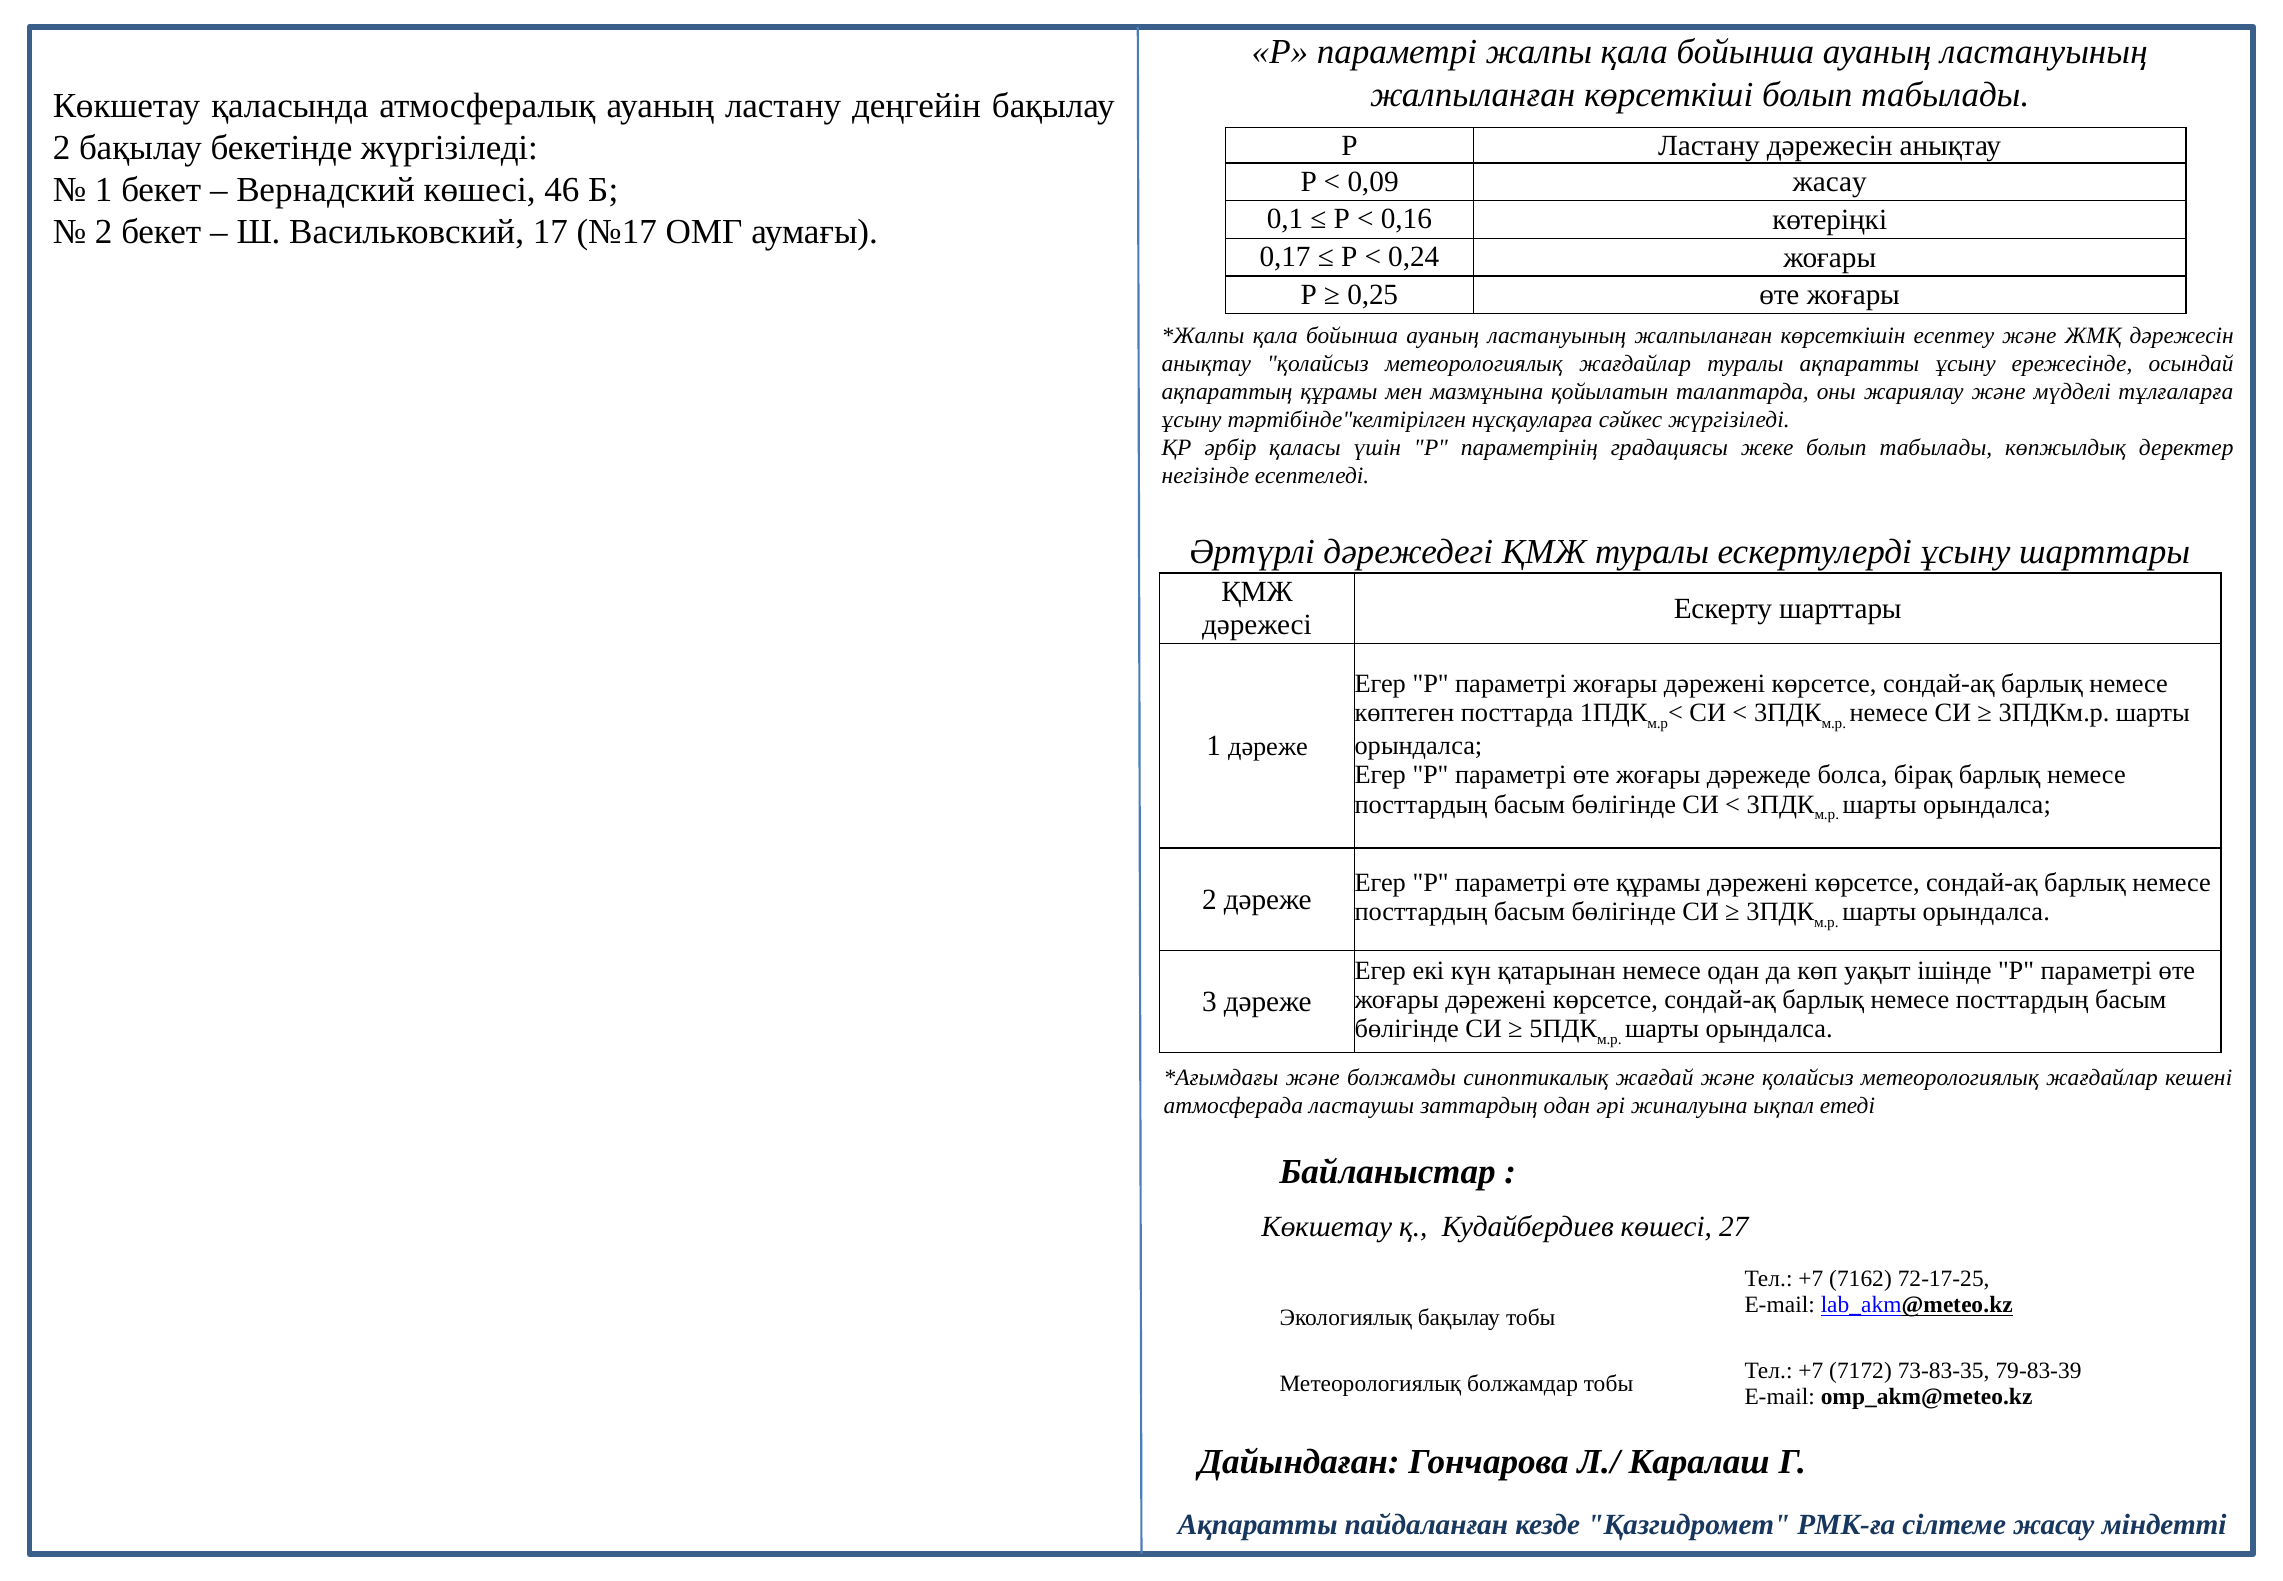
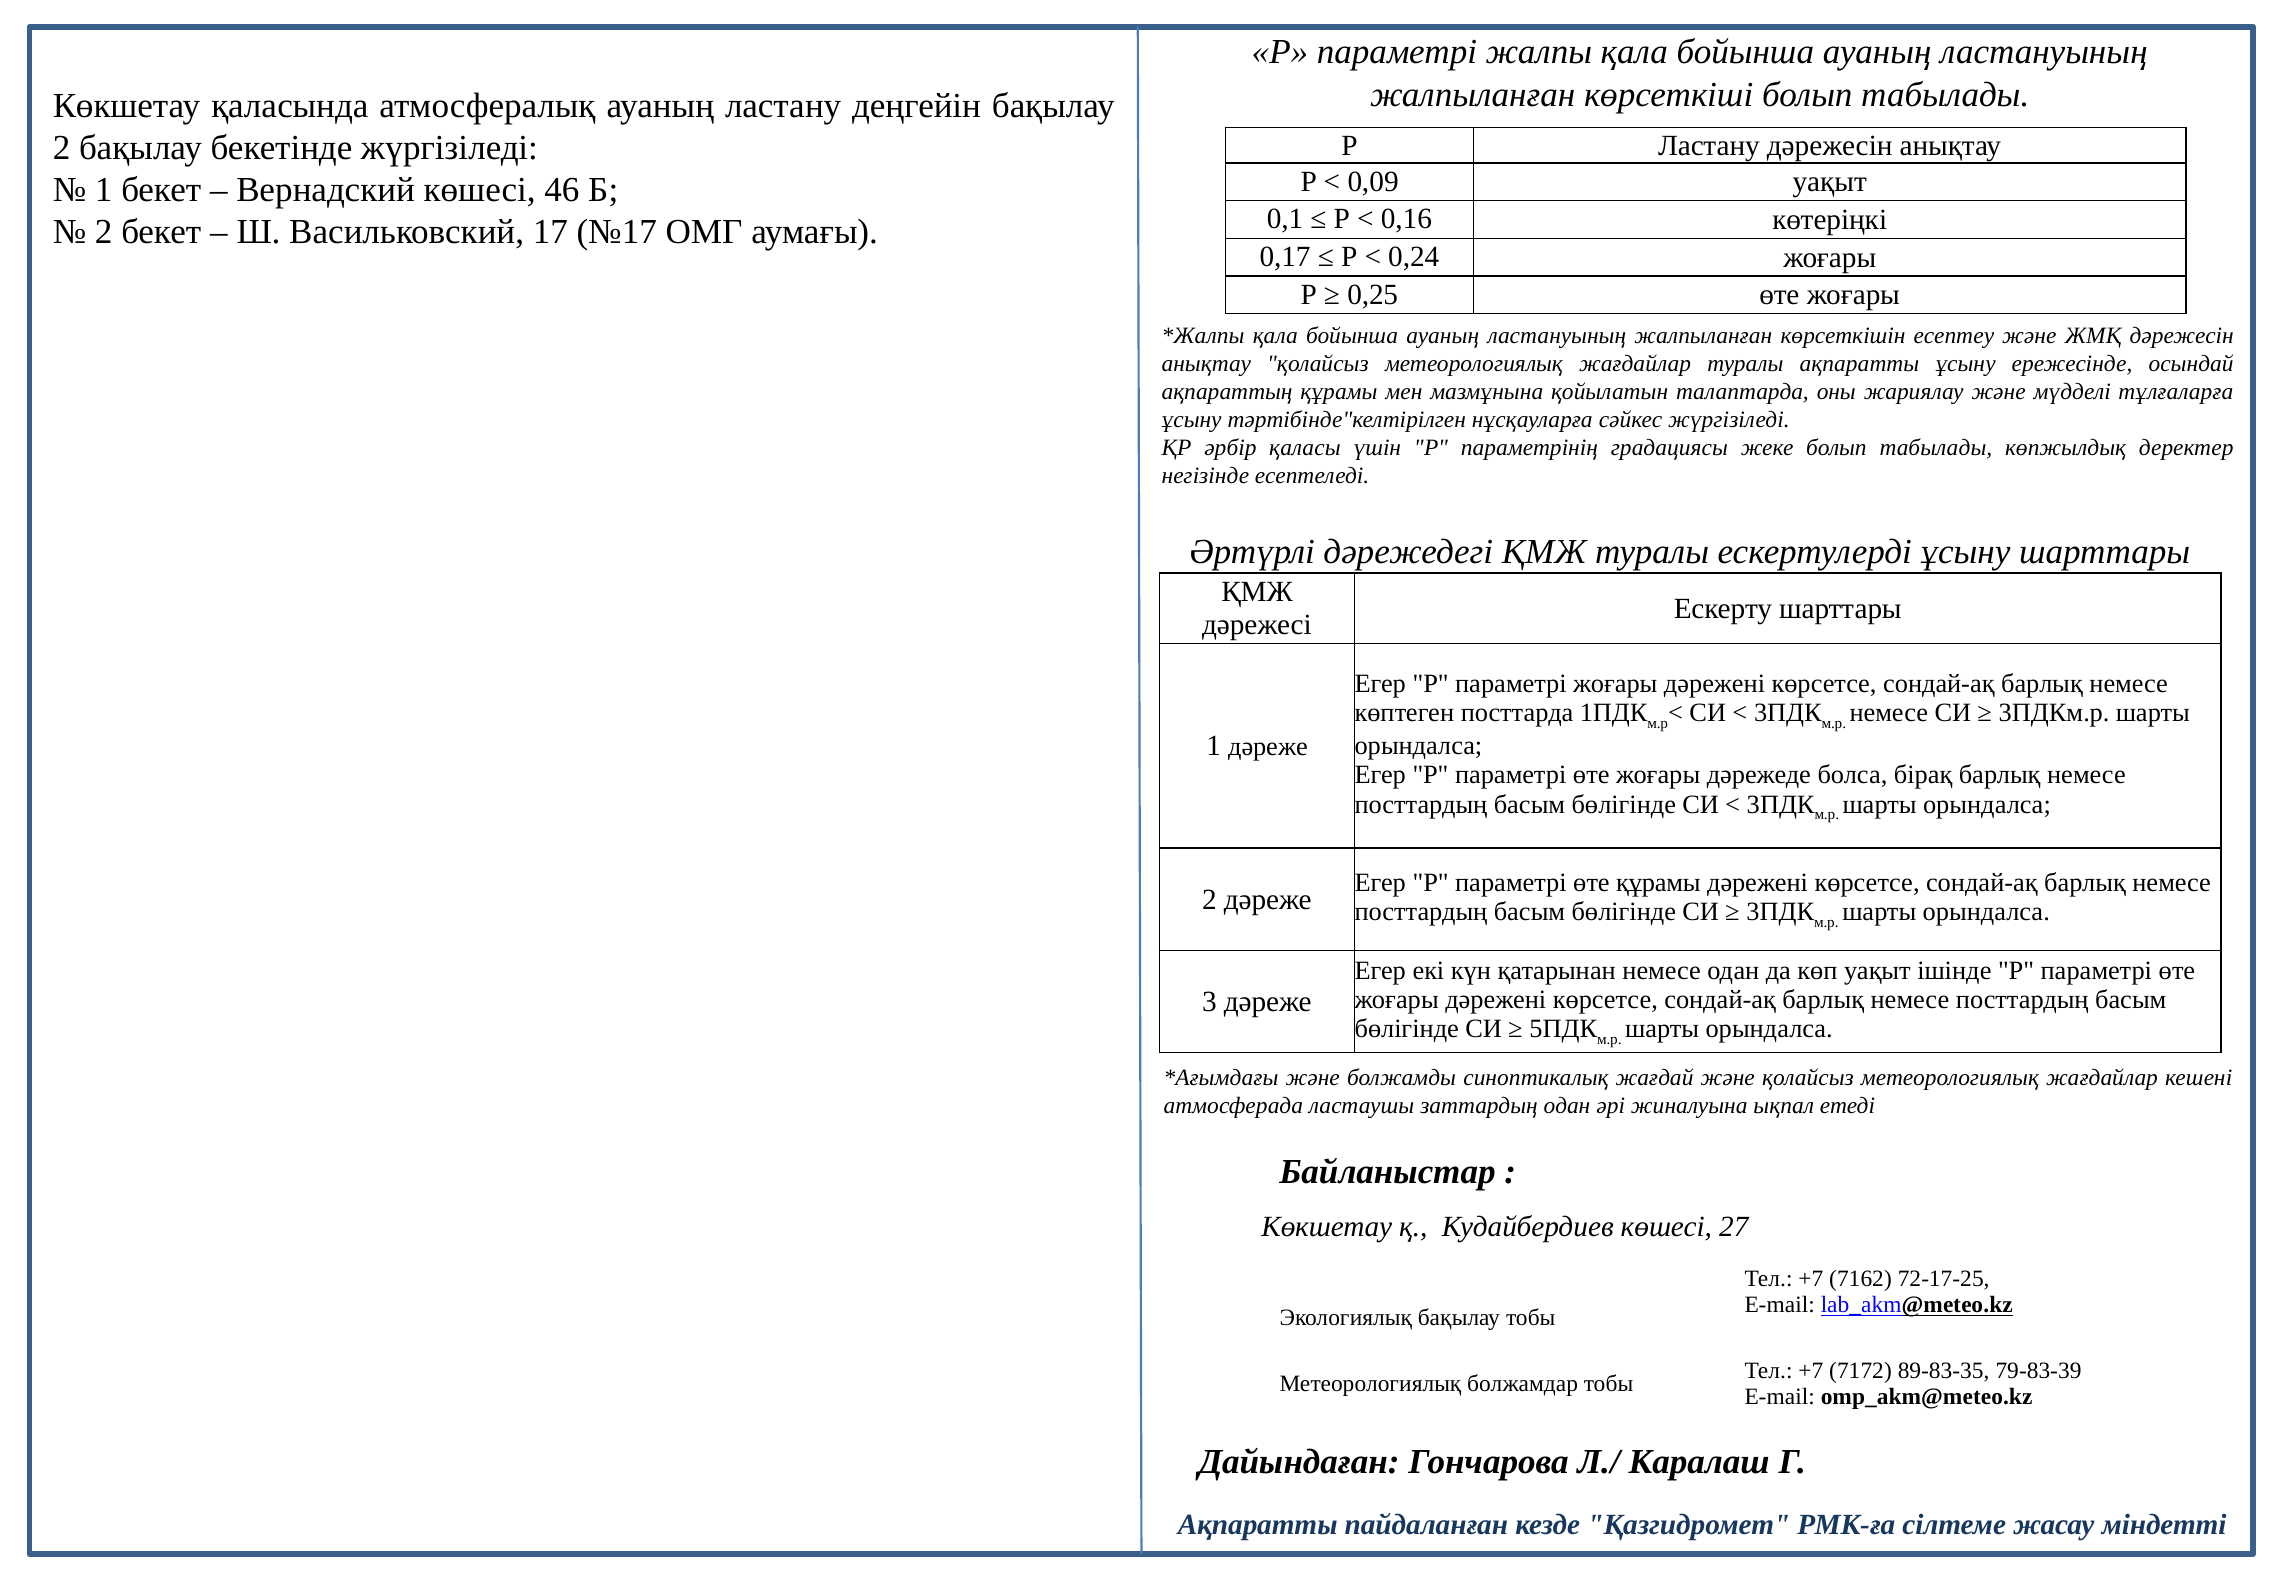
0,09 жасау: жасау -> уақыт (1830, 182)
73-83-35: 73-83-35 -> 89-83-35 (1944, 1370)
